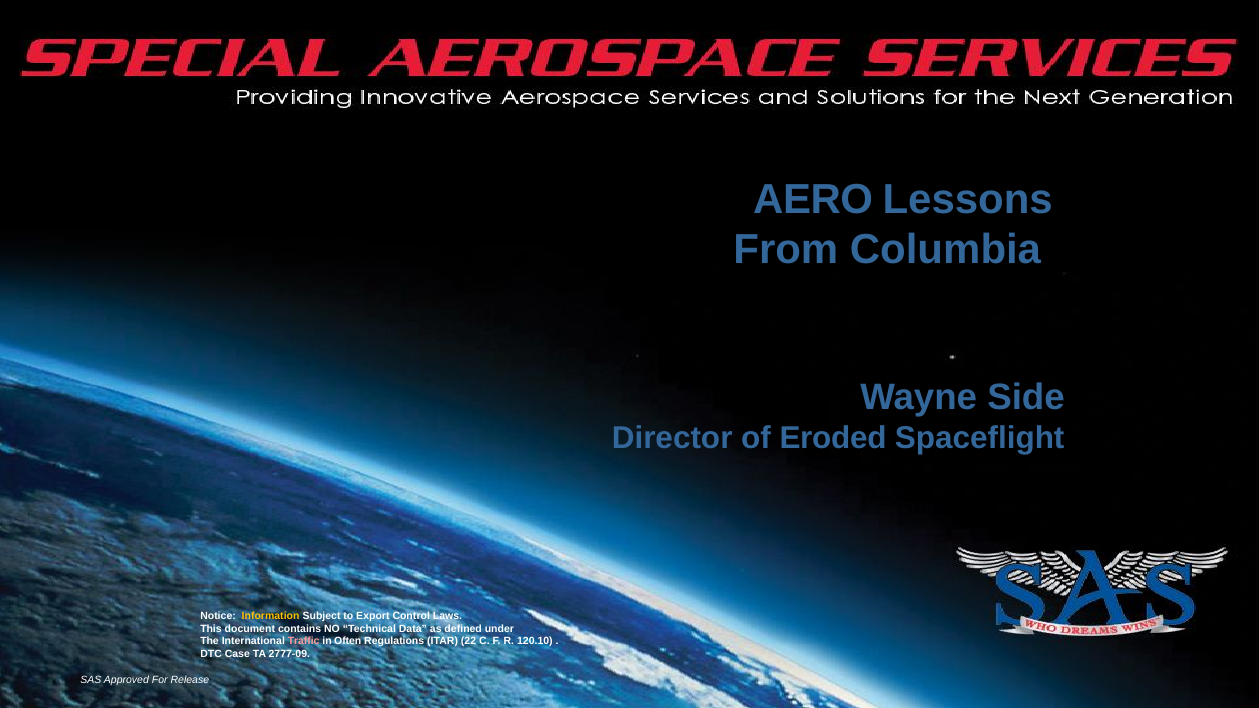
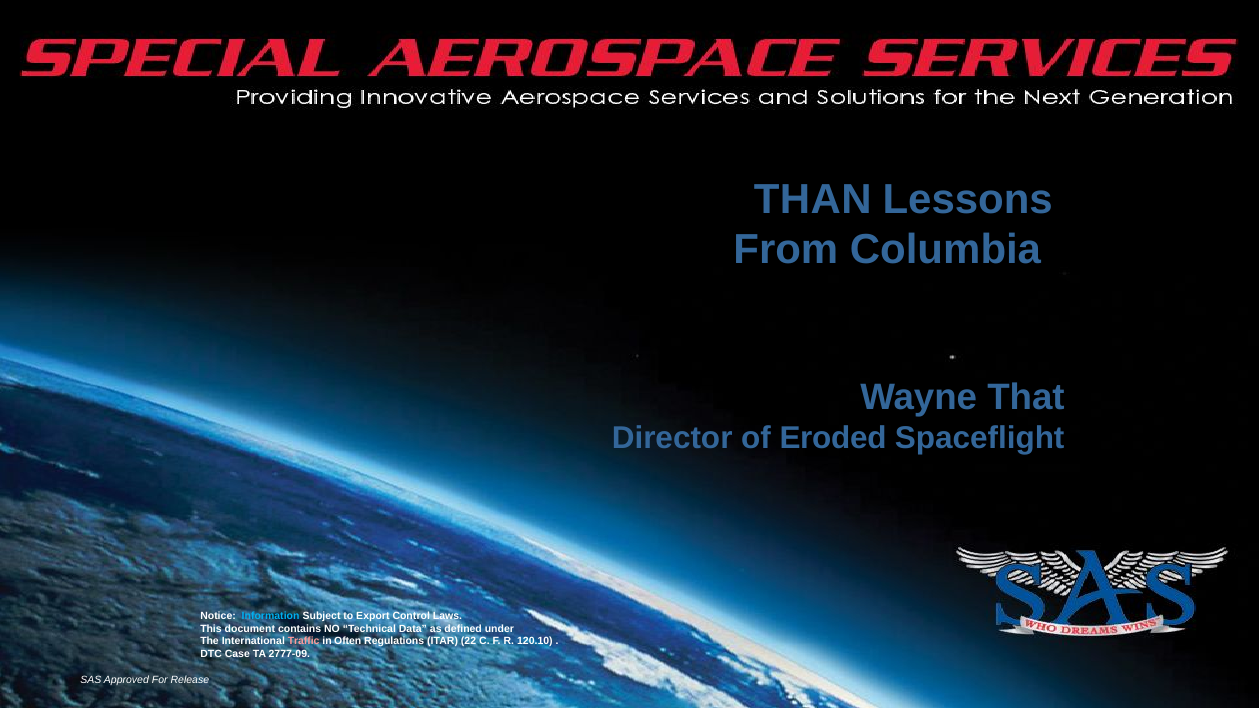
AERO: AERO -> THAN (813, 200)
Side: Side -> That (1026, 398)
Information colour: yellow -> light blue (271, 616)
